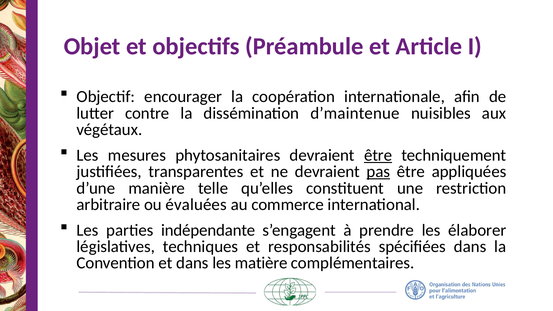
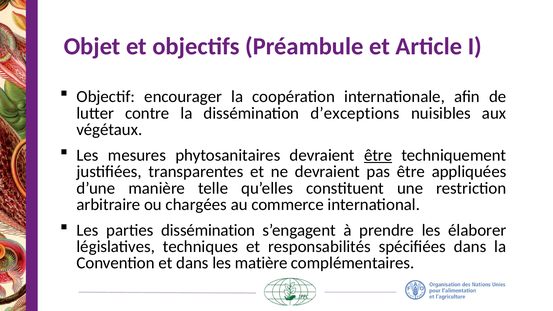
d’maintenue: d’maintenue -> d’exceptions (355, 113)
pas underline: present -> none (378, 172)
évaluées: évaluées -> chargées (196, 205)
parties indépendante: indépendante -> dissémination (208, 230)
